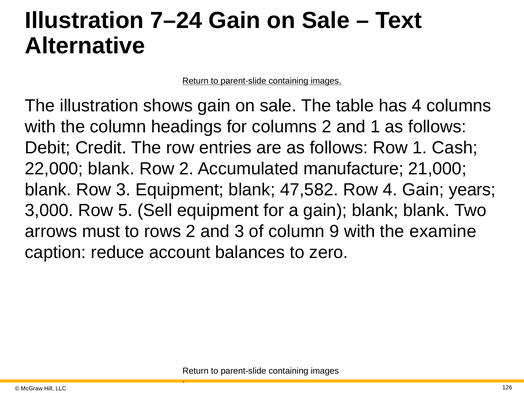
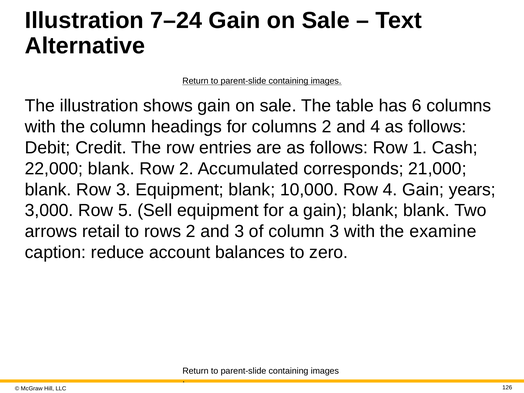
has 4: 4 -> 6 (417, 106)
and 1: 1 -> 4 (375, 127)
manufacture: manufacture -> corresponds (353, 169)
47,582: 47,582 -> 10,000 (309, 190)
must: must -> retail (101, 231)
column 9: 9 -> 3 (334, 231)
